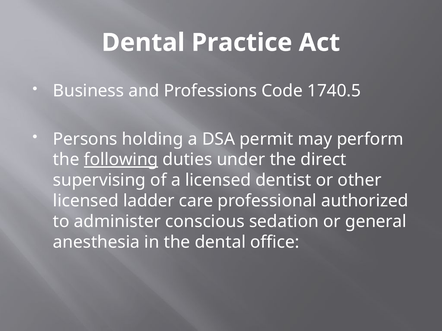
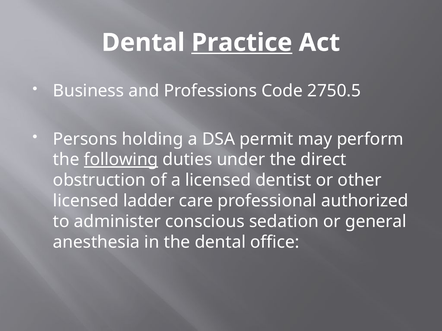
Practice underline: none -> present (242, 43)
1740.5: 1740.5 -> 2750.5 (334, 91)
supervising: supervising -> obstruction (99, 180)
